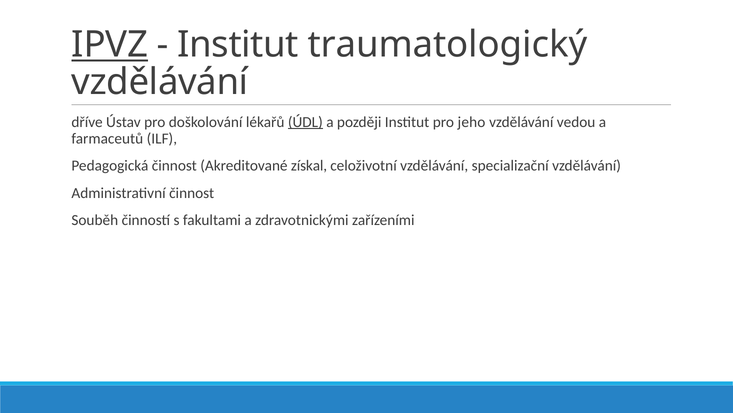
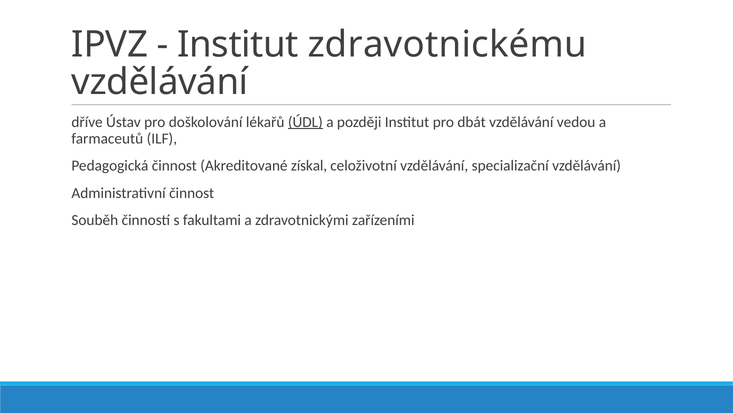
IPVZ underline: present -> none (110, 45)
traumatologický: traumatologický -> zdravotnickému (447, 45)
jeho: jeho -> dbát (472, 122)
